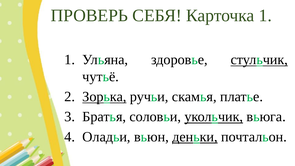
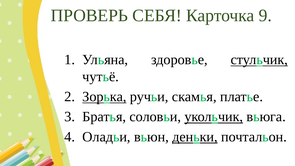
Карточка 1: 1 -> 9 (265, 16)
